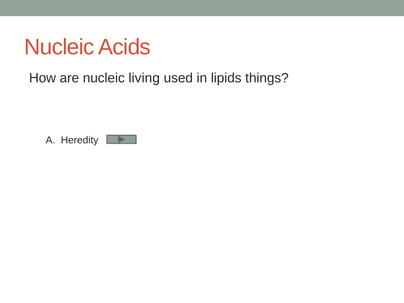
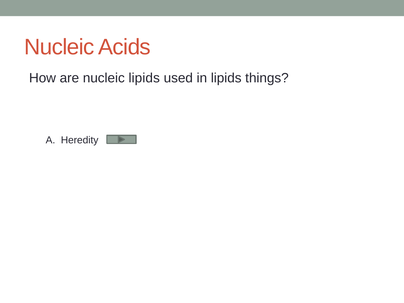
nucleic living: living -> lipids (144, 78)
